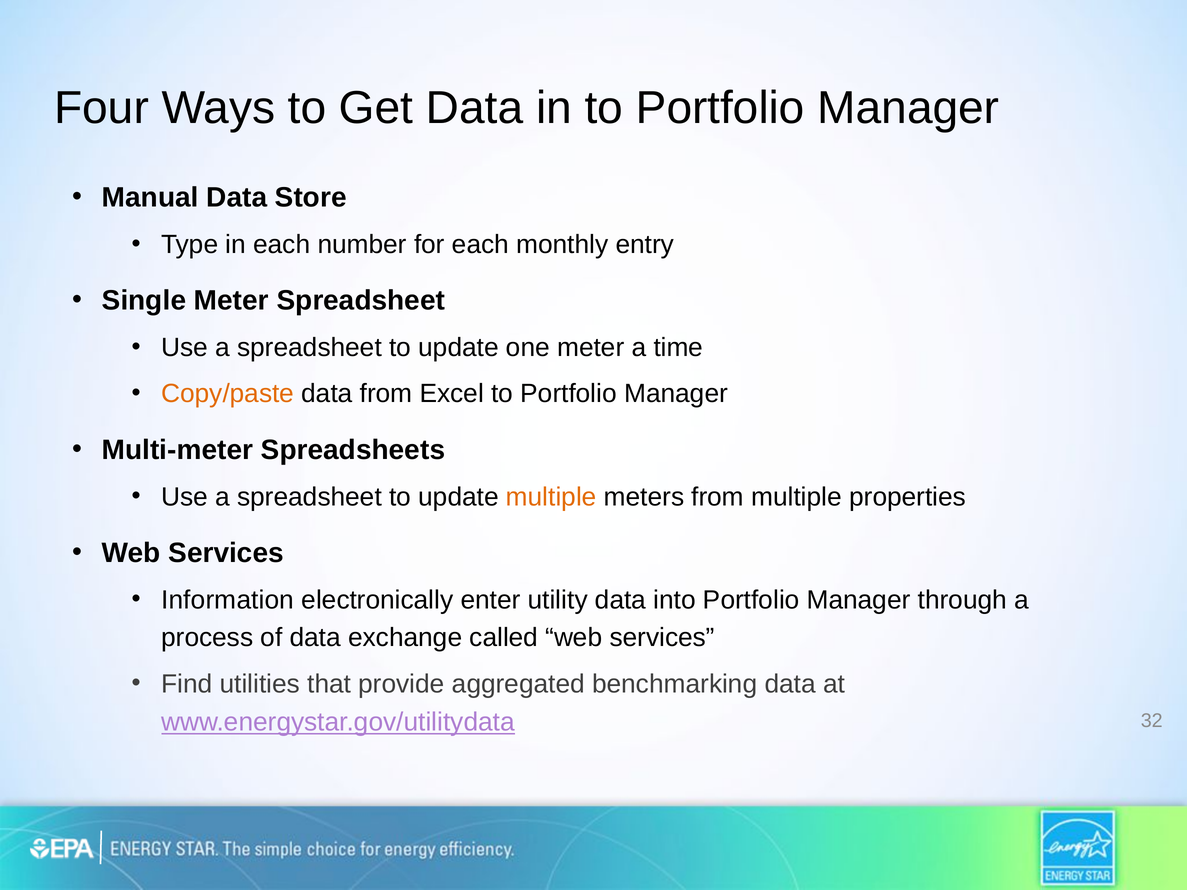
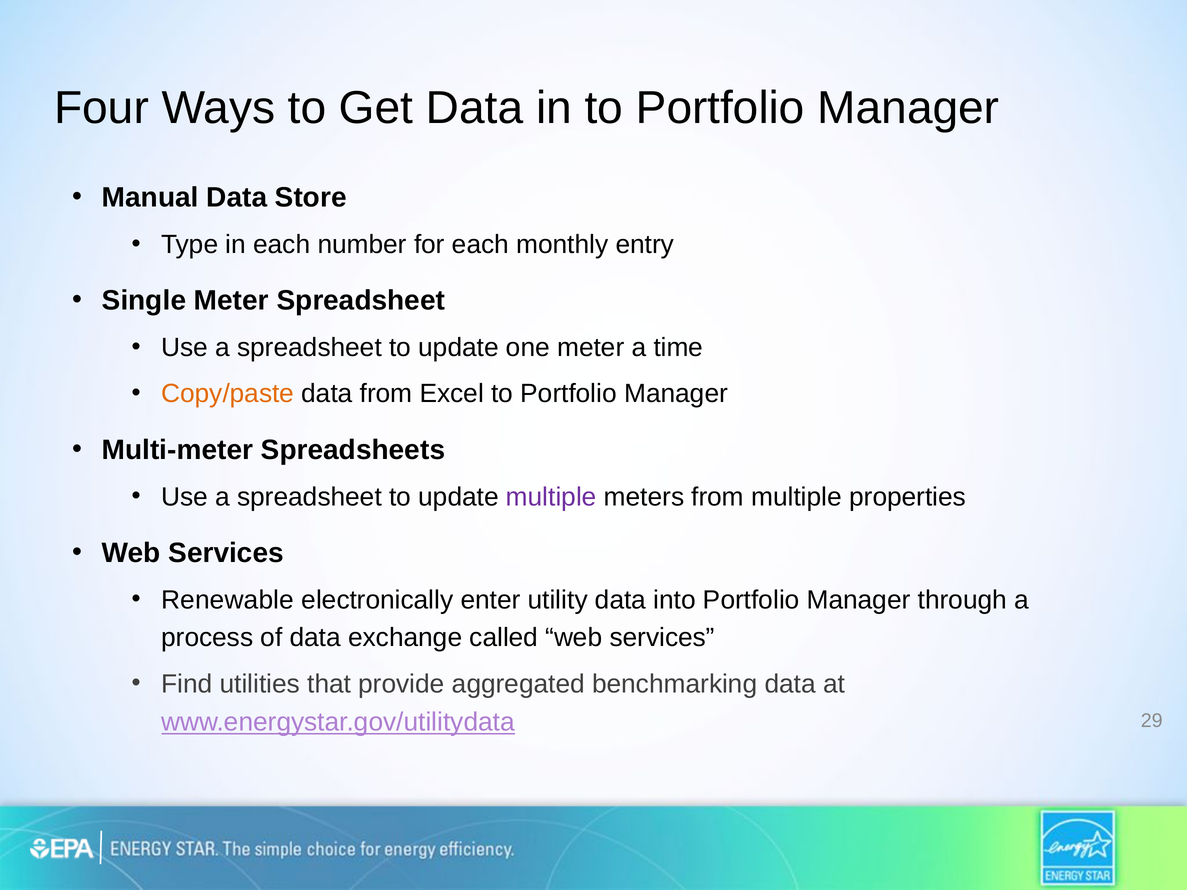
multiple colour: orange -> purple (551, 497)
Information: Information -> Renewable (228, 600)
32: 32 -> 29 (1152, 721)
